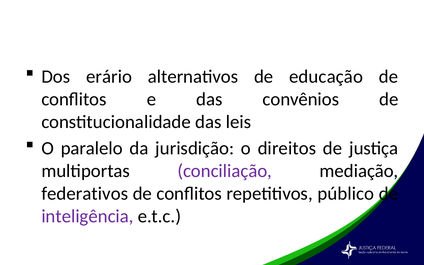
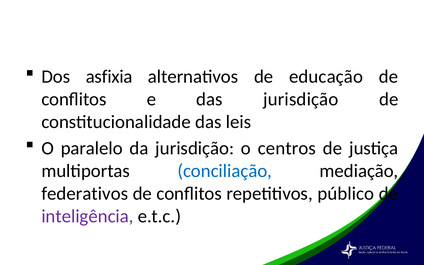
erário: erário -> asfixia (109, 77)
das convênios: convênios -> jurisdição (301, 99)
direitos: direitos -> centros (287, 148)
conciliação colour: purple -> blue (225, 171)
